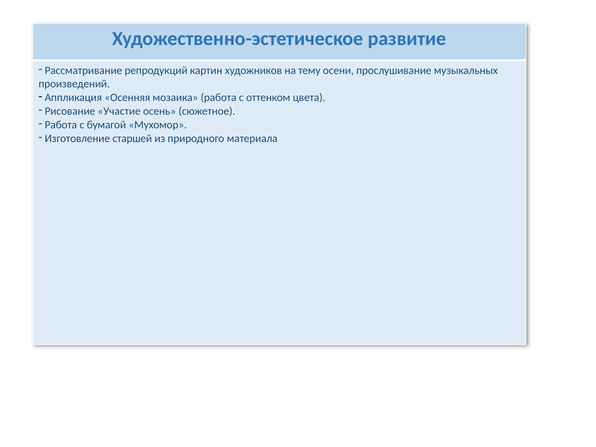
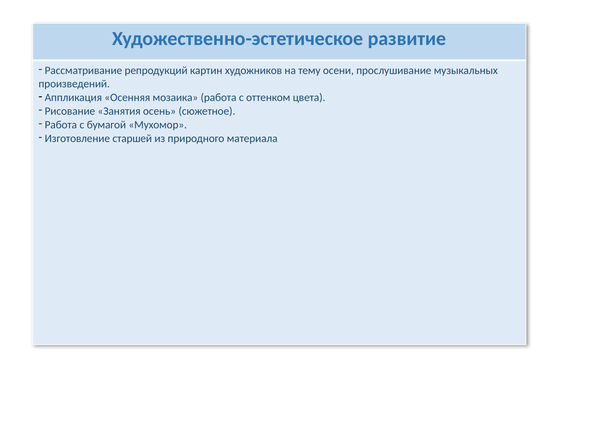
Участие: Участие -> Занятия (119, 111)
